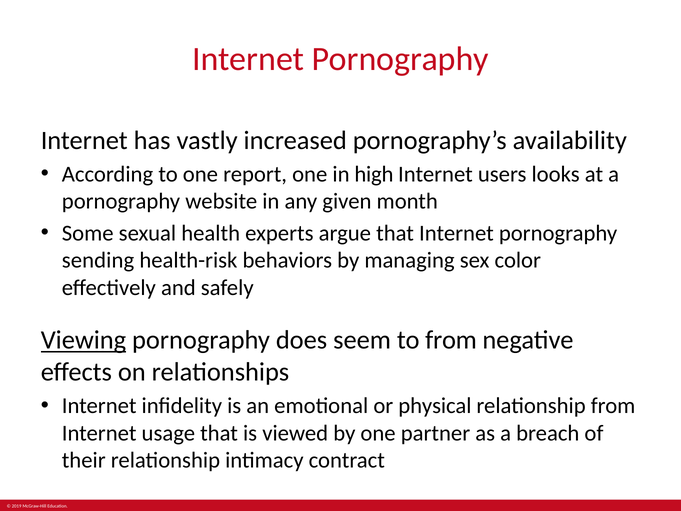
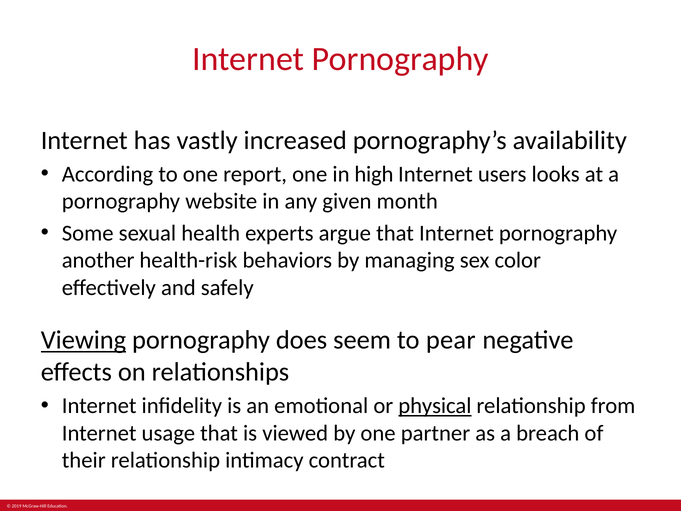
sending: sending -> another (98, 260)
to from: from -> pear (451, 340)
physical underline: none -> present (435, 406)
